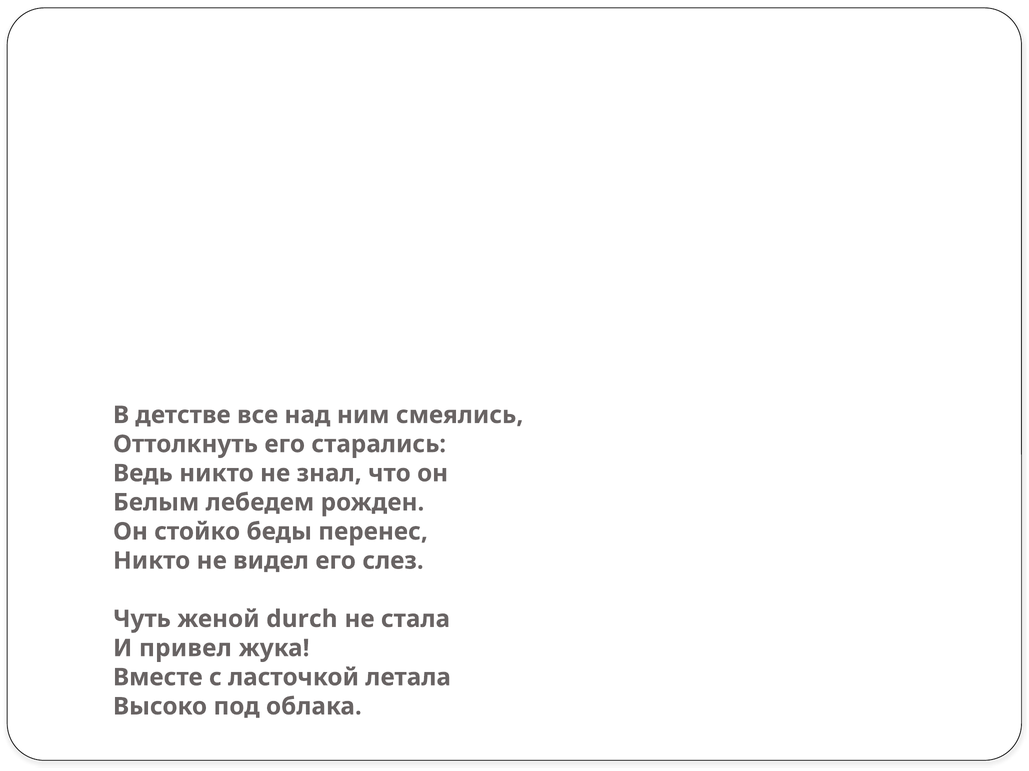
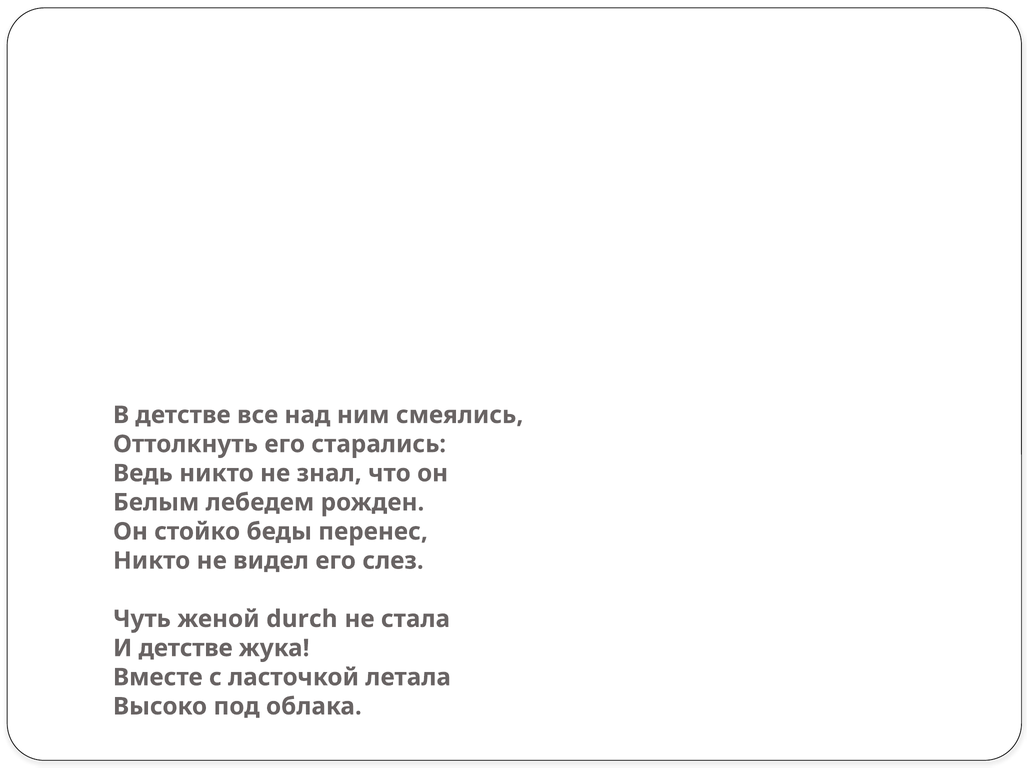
И привел: привел -> детстве (186, 649)
